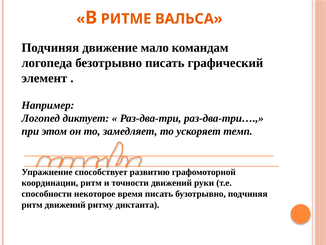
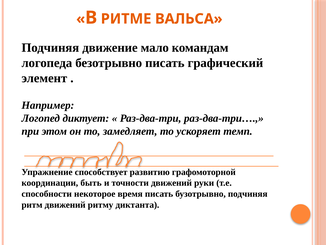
координации ритм: ритм -> быть (91, 183)
